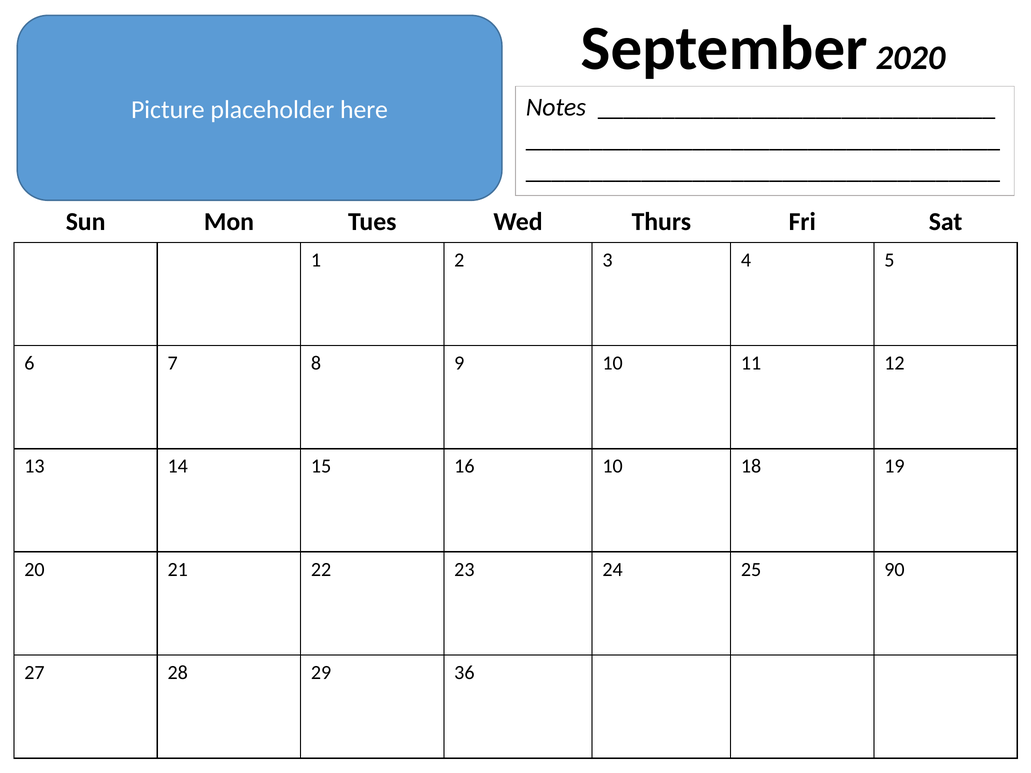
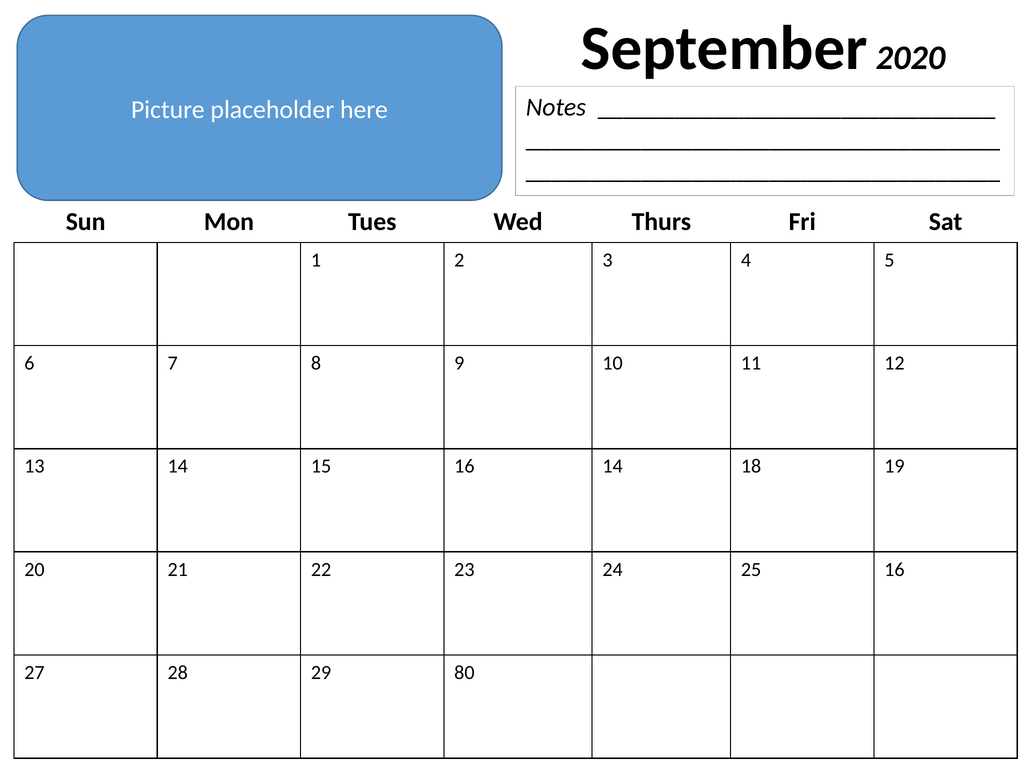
16 10: 10 -> 14 (613, 466)
25 90: 90 -> 16 (894, 570)
36: 36 -> 80 (464, 673)
